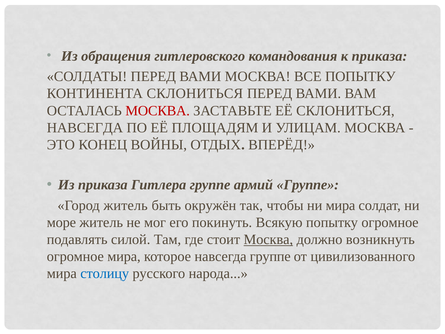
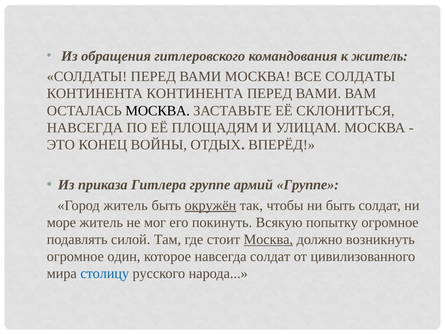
к приказа: приказа -> житель (380, 56)
ВСЕ ПОПЫТКУ: ПОПЫТКУ -> СОЛДАТЫ (360, 76)
КОНТИНЕНТА СКЛОНИТЬСЯ: СКЛОНИТЬСЯ -> КОНТИНЕНТА (195, 94)
МОСКВА colour: red -> black (158, 111)
окружён underline: none -> present (210, 205)
ни мира: мира -> быть (340, 205)
огромное мира: мира -> один (124, 256)
навсегда группе: группе -> солдат (270, 256)
